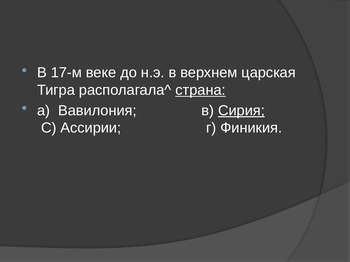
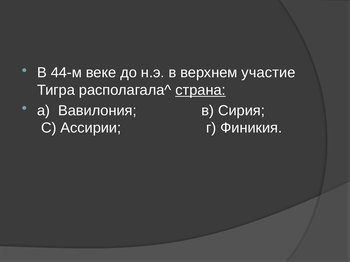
17-м: 17-м -> 44-м (66, 73)
царская: царская -> участие (268, 73)
Сирия underline: present -> none (241, 111)
